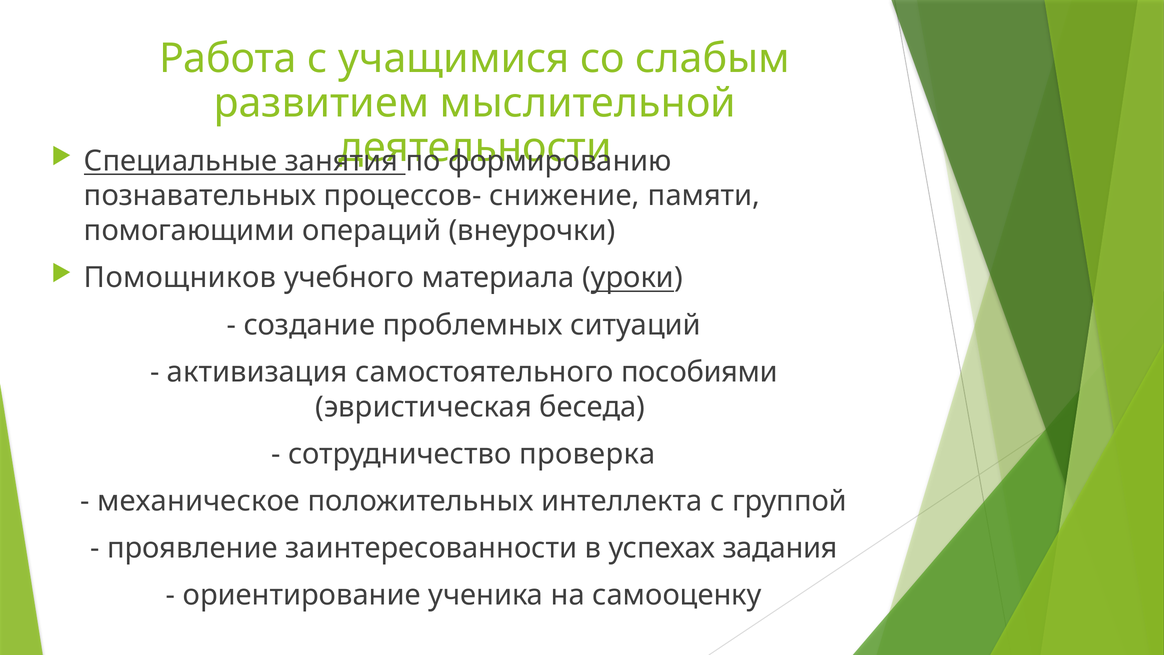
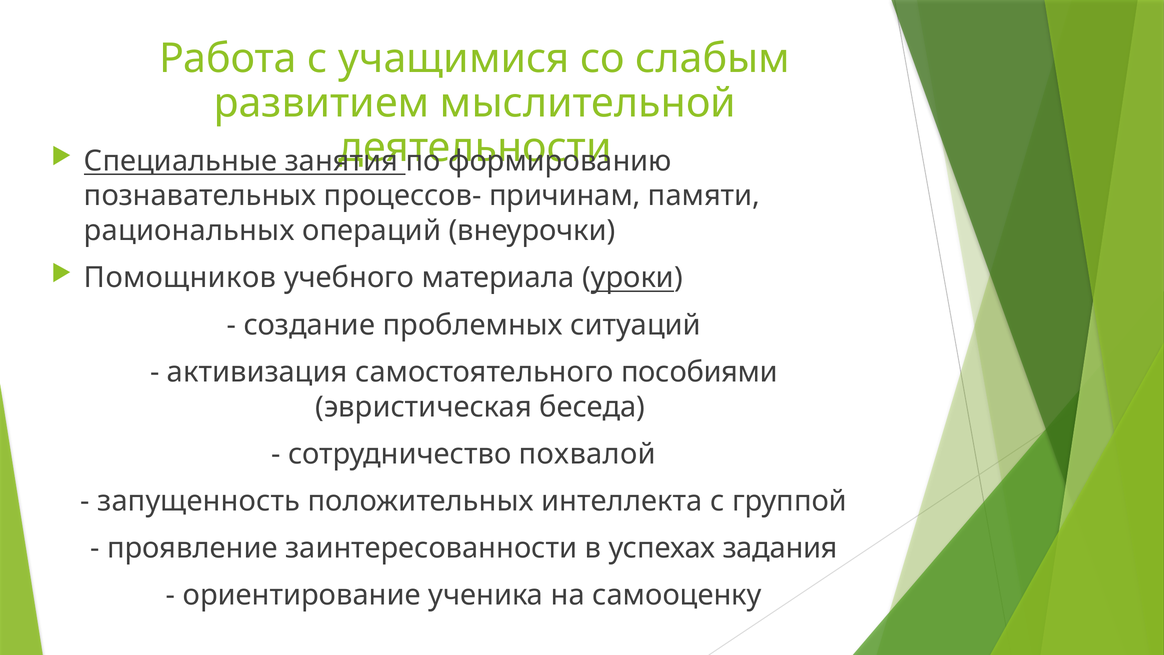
снижение: снижение -> причинам (565, 196)
помогающими: помогающими -> рациональных (189, 231)
проверка: проверка -> похвалой (587, 454)
механическое: механическое -> запущенность (199, 501)
